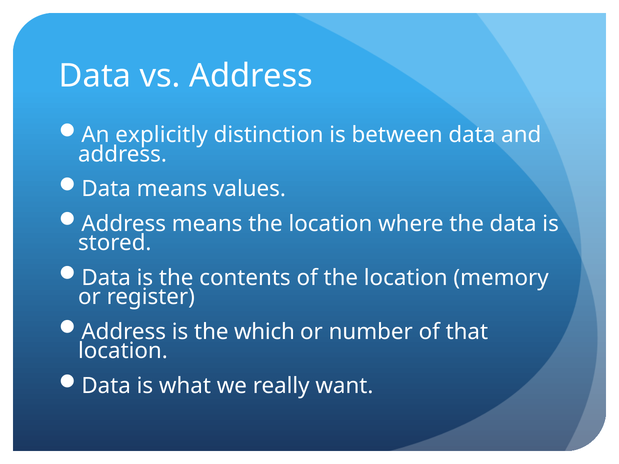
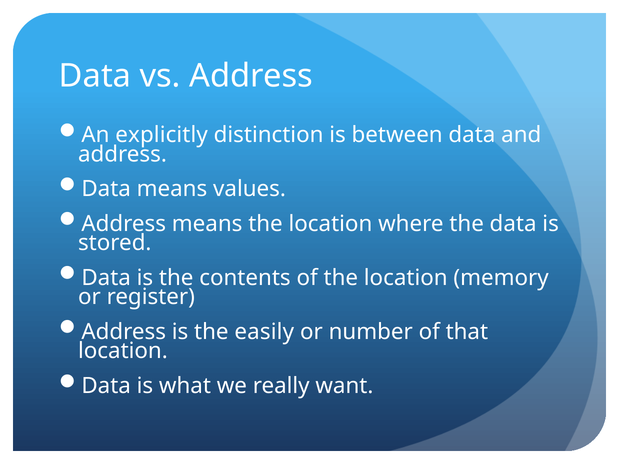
which: which -> easily (264, 332)
